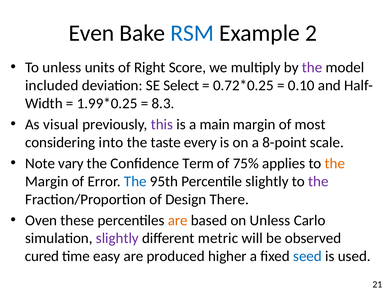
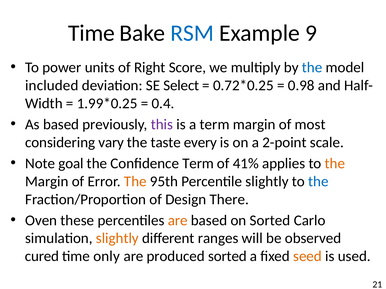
Even: Even -> Time (92, 33)
2: 2 -> 9 (311, 33)
To unless: unless -> power (62, 67)
the colour: purple -> blue (312, 67)
0.10: 0.10 -> 0.98 (301, 85)
8.3: 8.3 -> 0.4 (163, 104)
As visual: visual -> based (61, 125)
a main: main -> term (215, 125)
into: into -> vary (111, 143)
8-point: 8-point -> 2-point (284, 143)
vary: vary -> goal (71, 164)
75%: 75% -> 41% (246, 164)
The colour: blue -> orange (135, 182)
the colour: purple -> blue (318, 182)
on Unless: Unless -> Sorted (270, 221)
slightly colour: purple -> orange (117, 239)
metric: metric -> ranges (218, 239)
easy: easy -> only (107, 257)
produced higher: higher -> sorted (227, 257)
seed colour: blue -> orange (307, 257)
